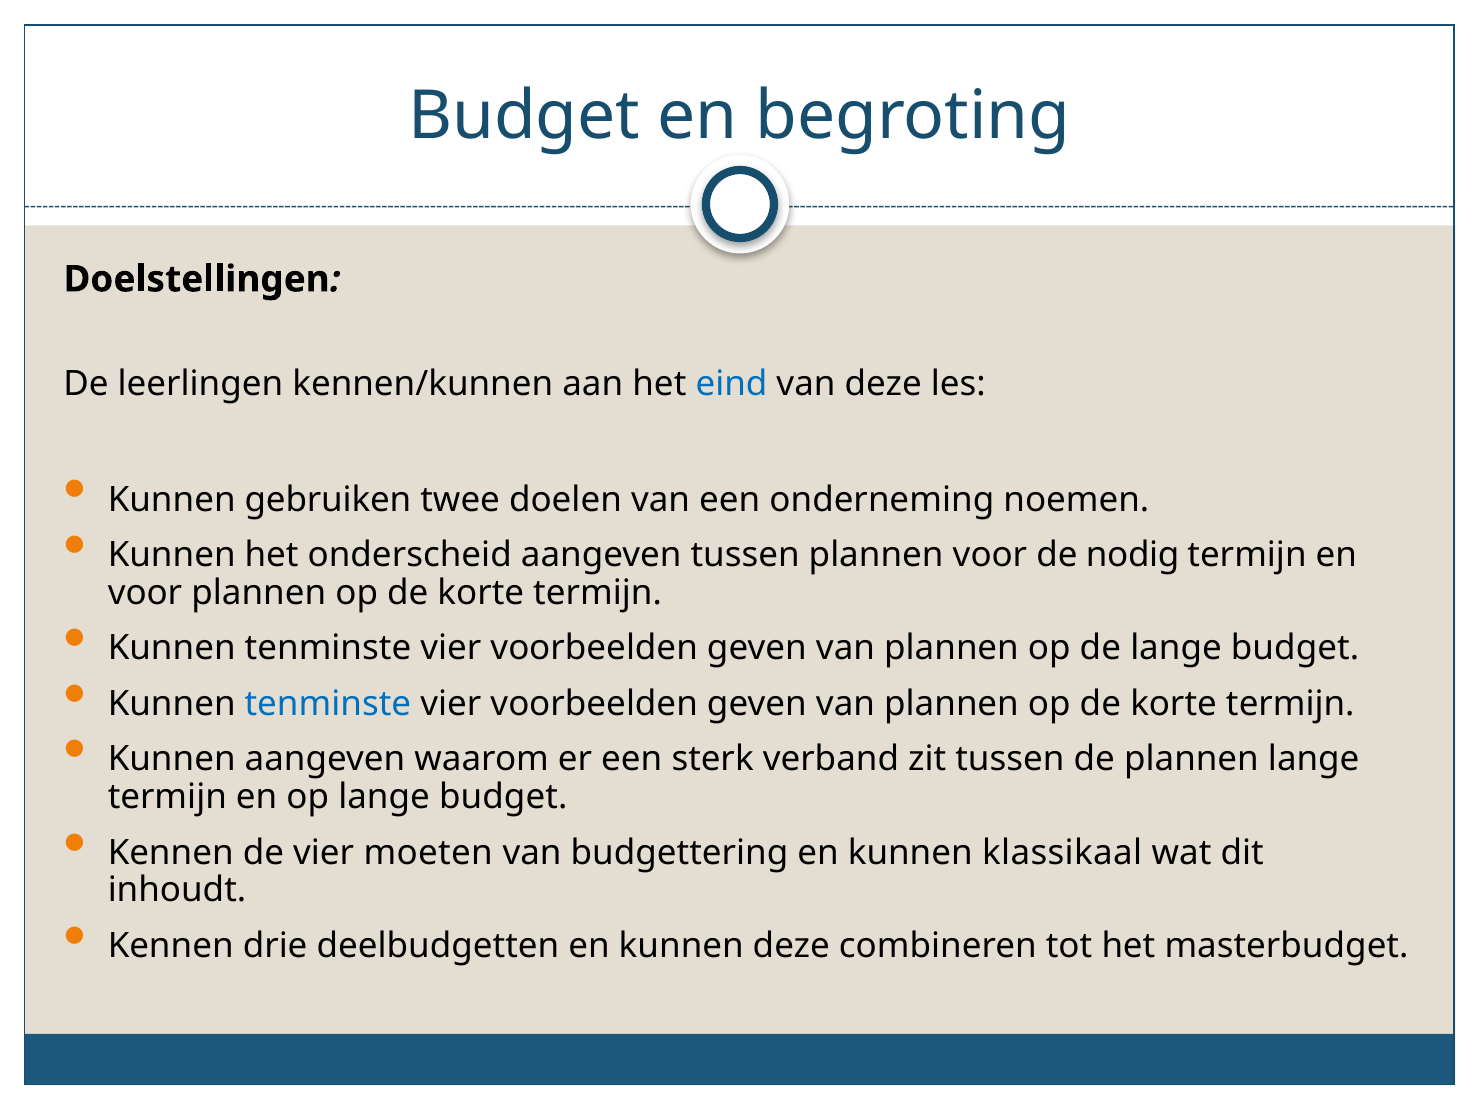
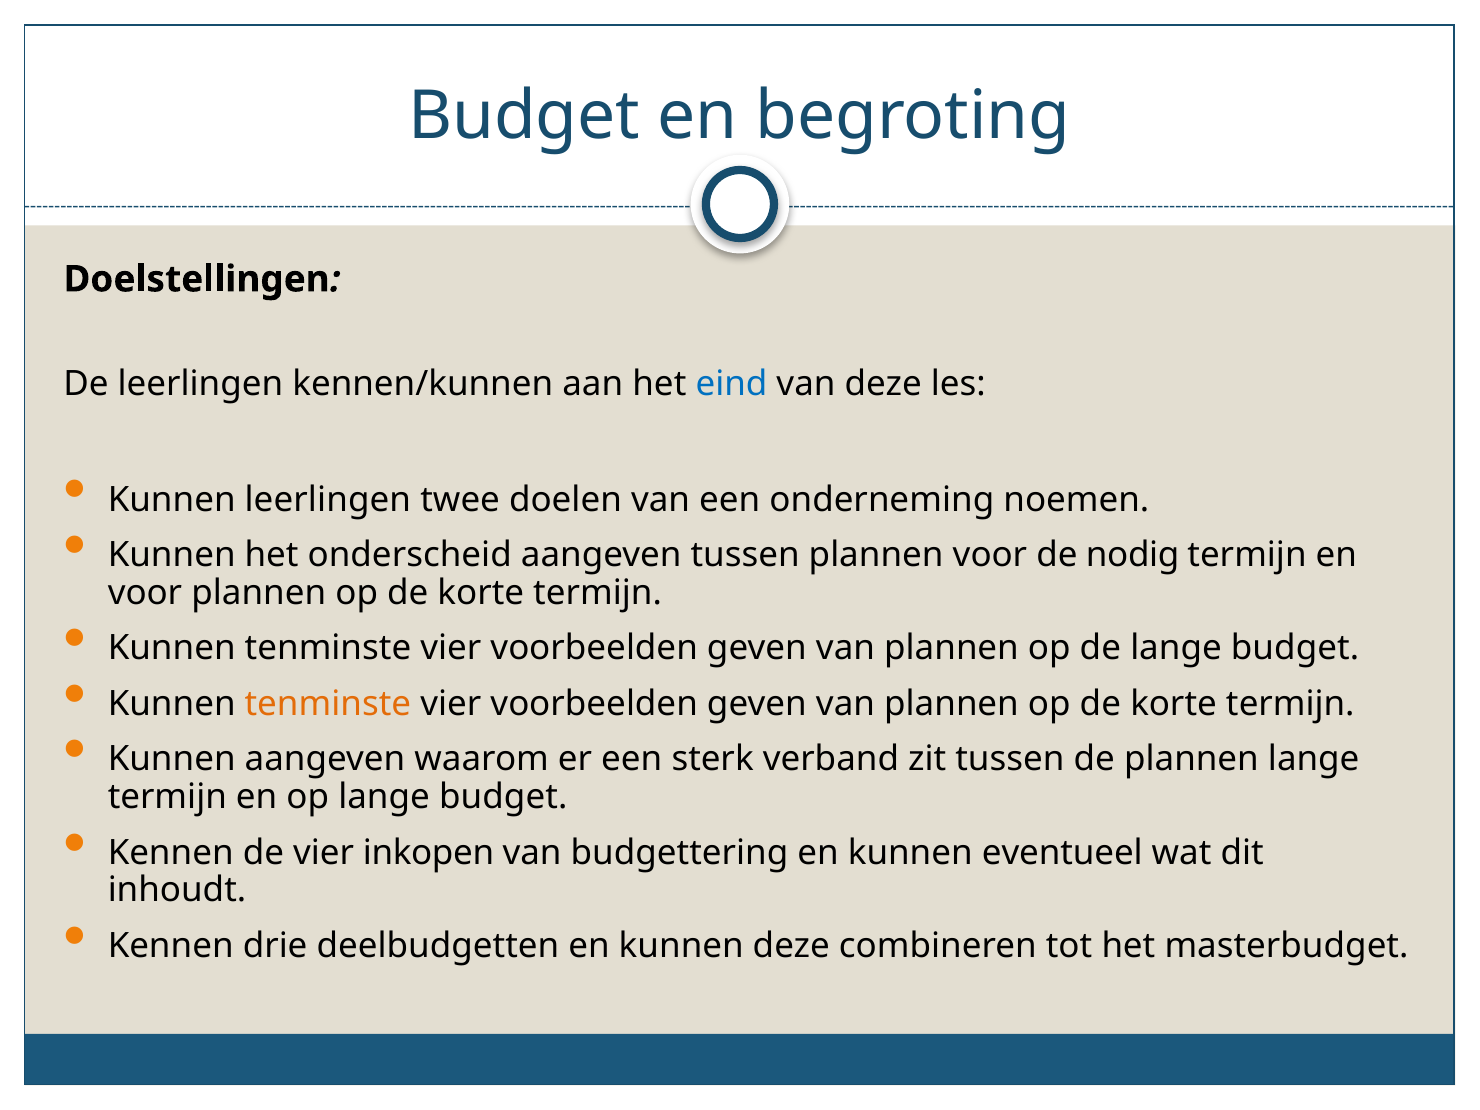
Kunnen gebruiken: gebruiken -> leerlingen (328, 499)
tenminste colour: blue -> orange (328, 704)
moeten: moeten -> inkopen (429, 853)
klassikaal: klassikaal -> eventueel (1062, 853)
